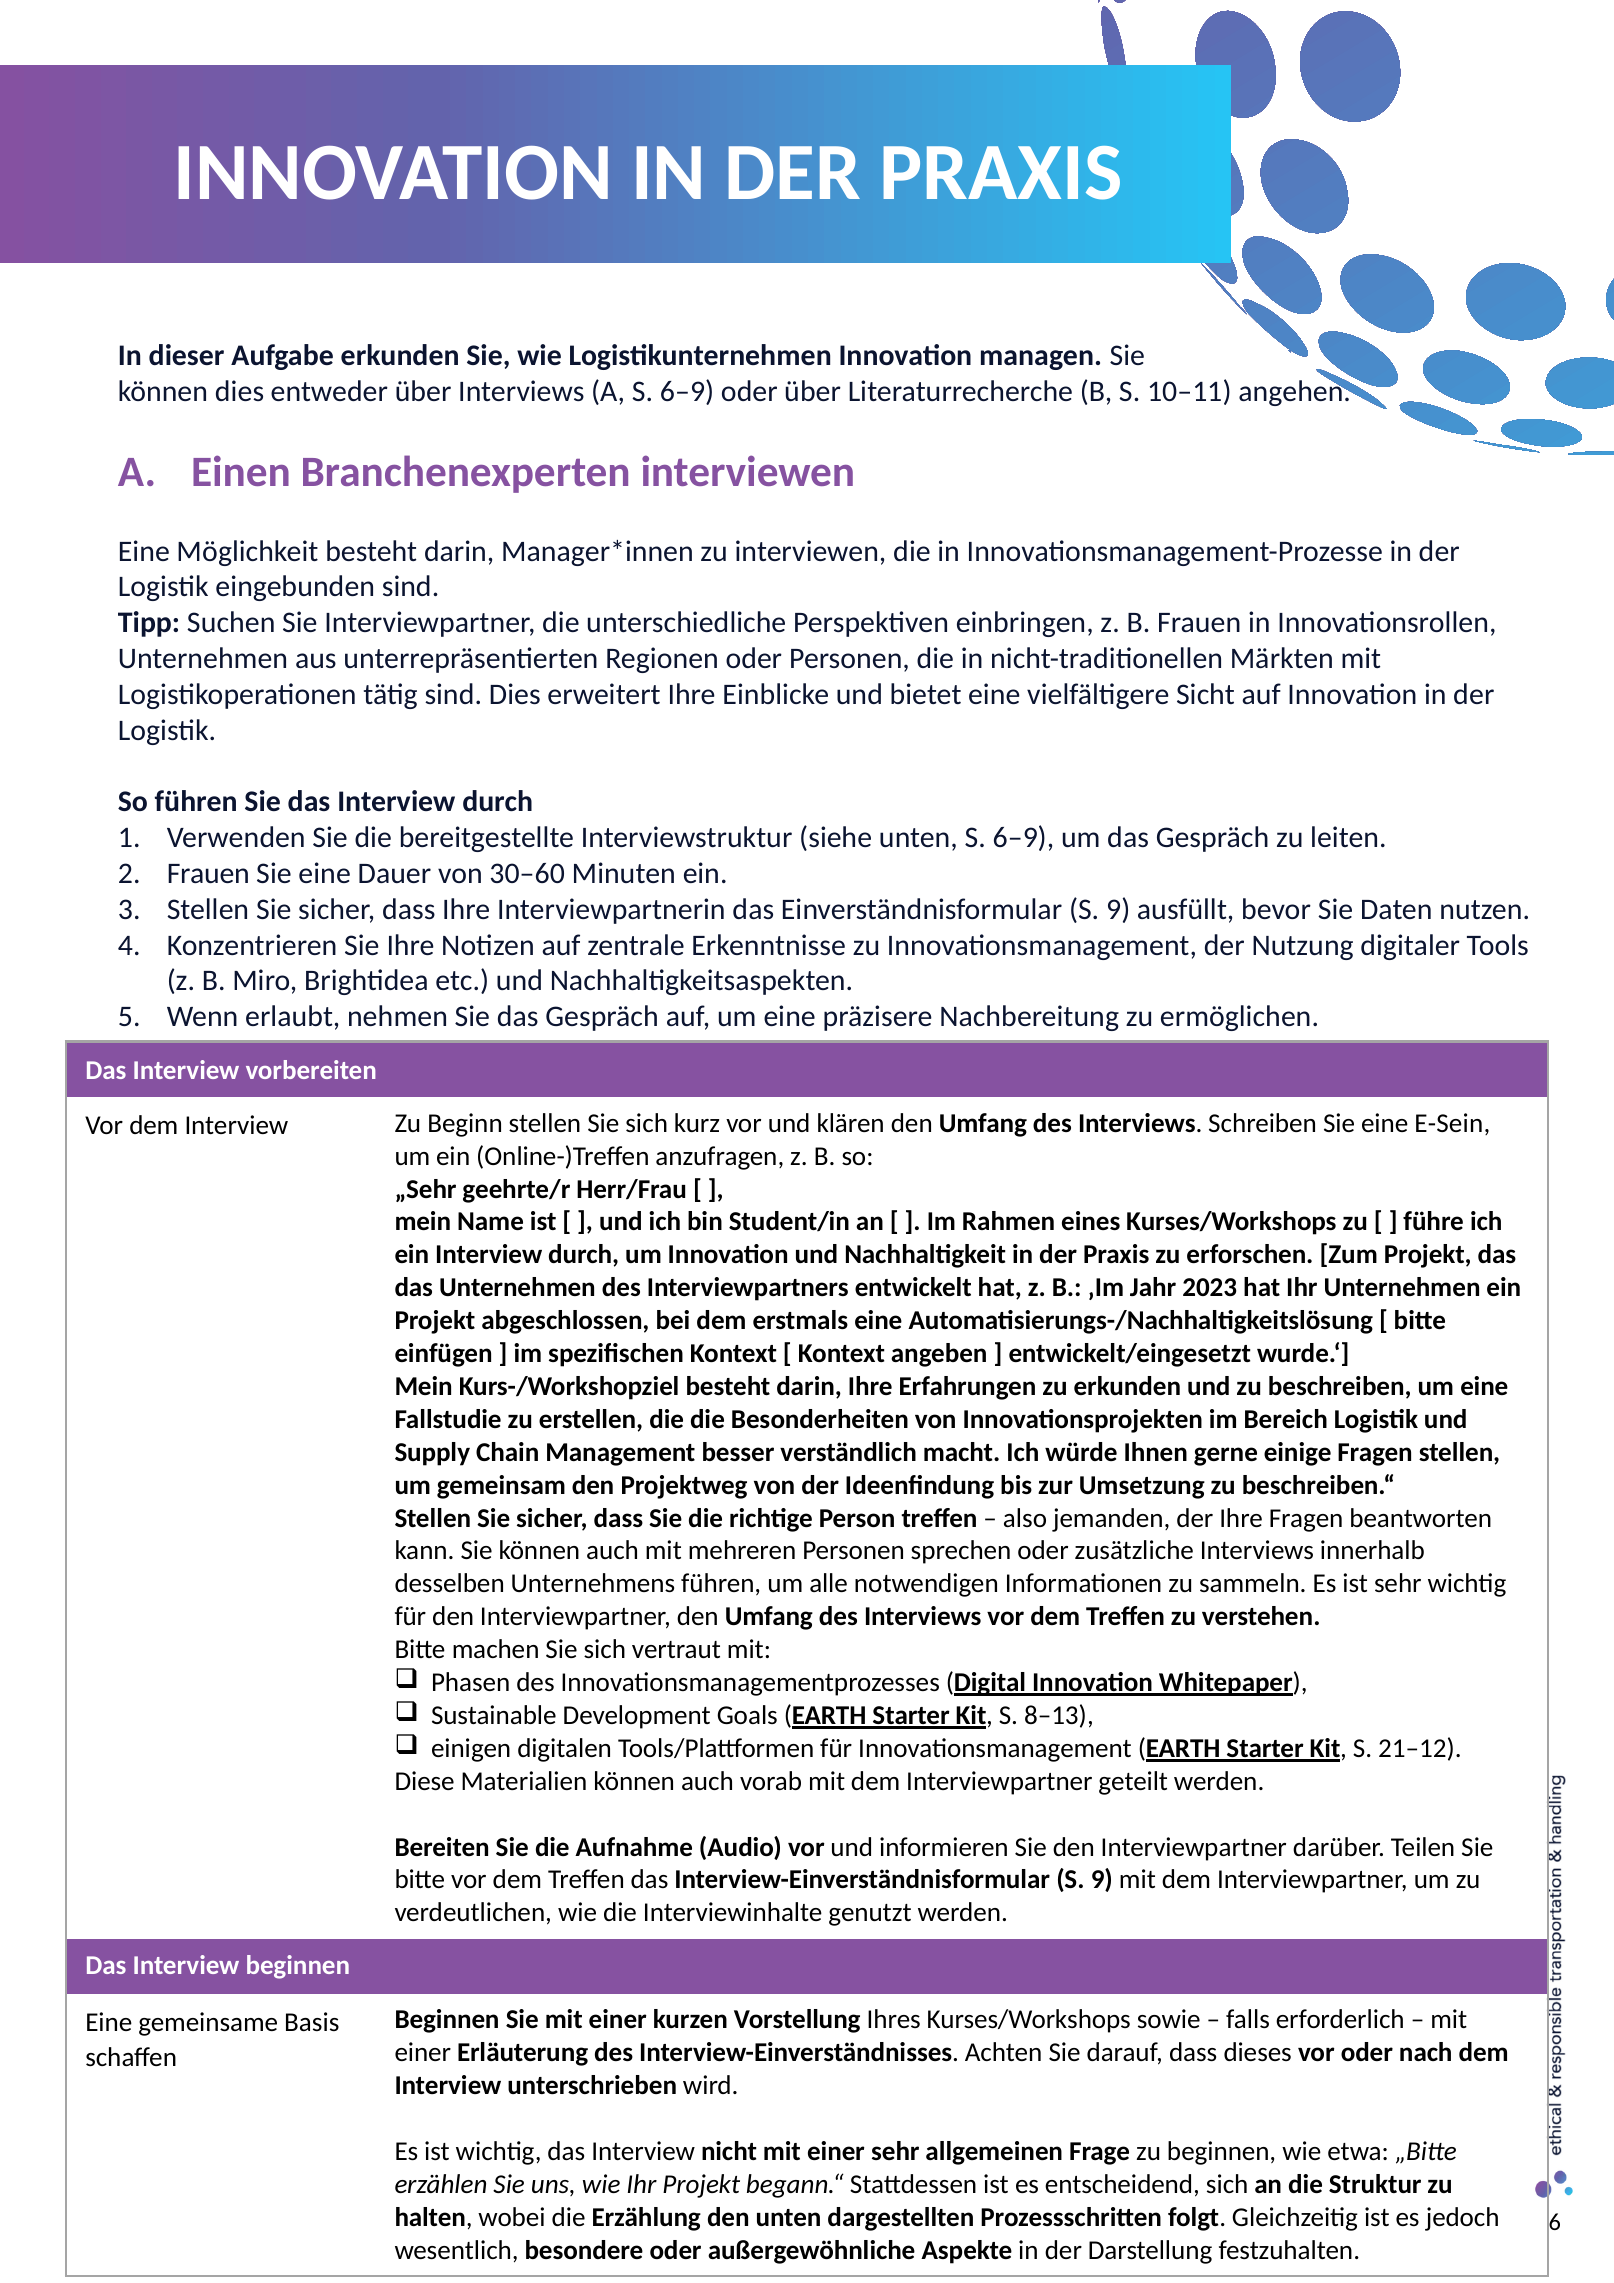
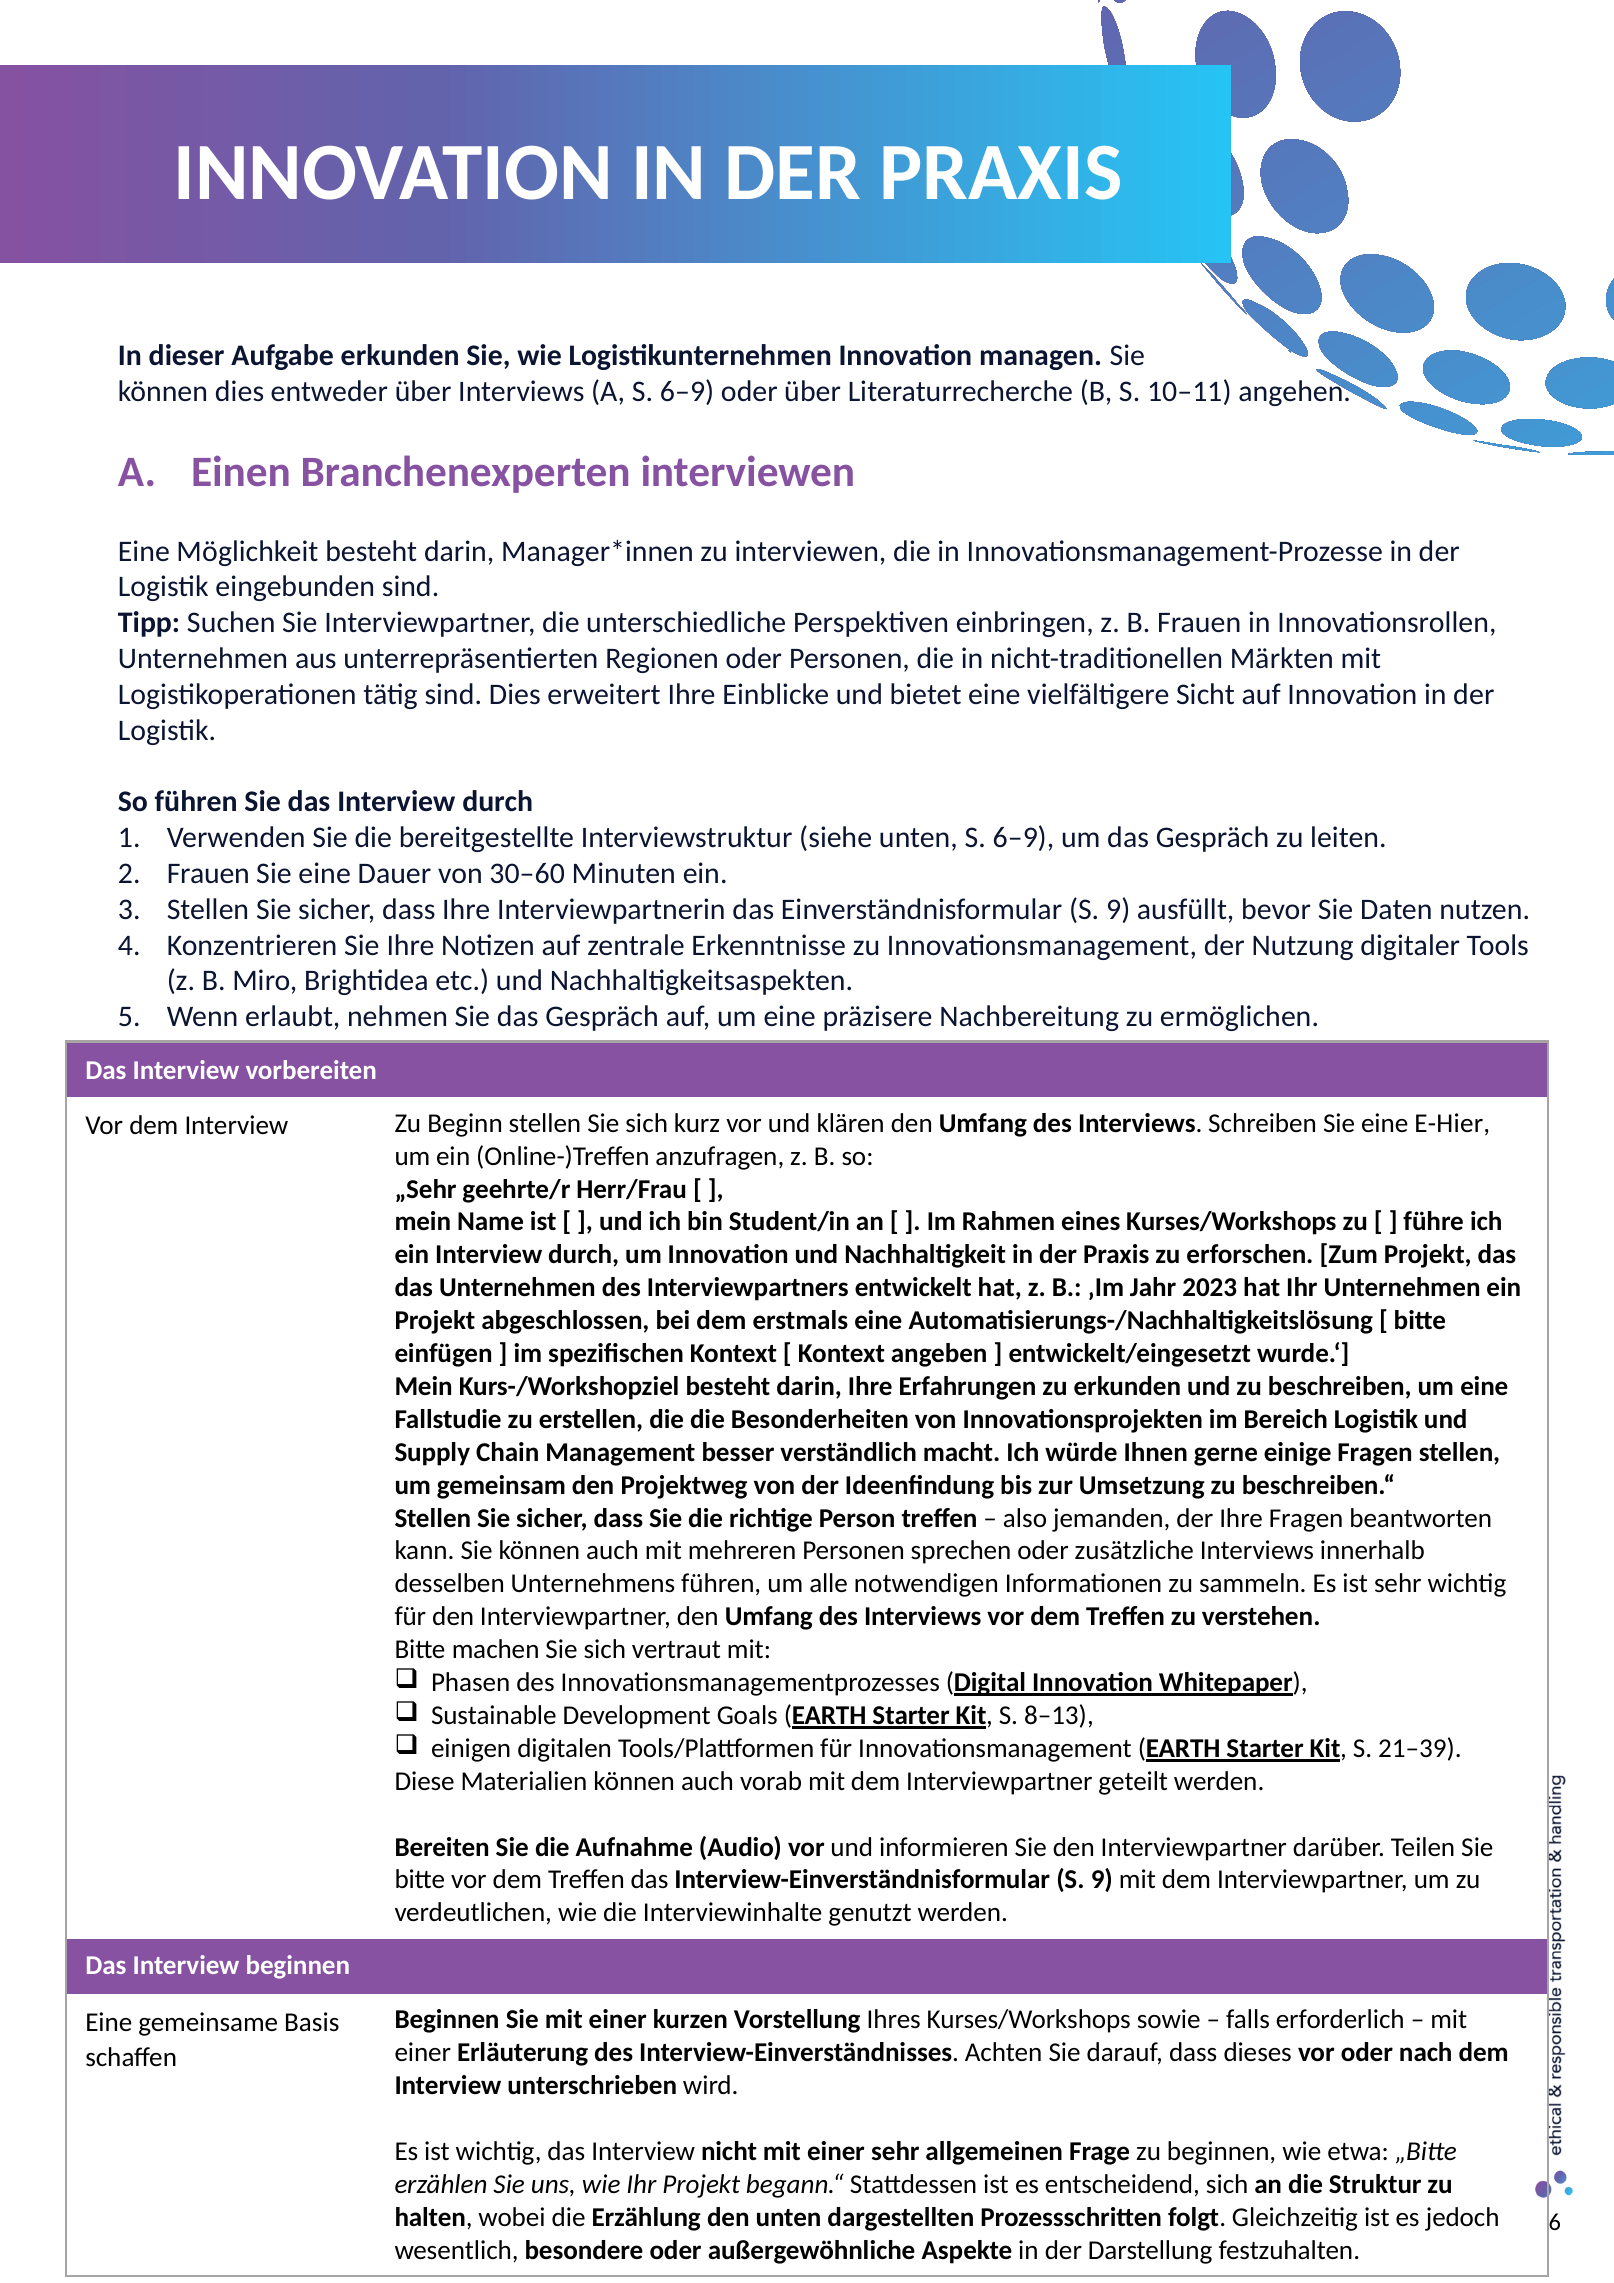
E-Sein: E-Sein -> E-Hier (1452, 1123)
21–12: 21–12 -> 21–39 (1420, 1748)
